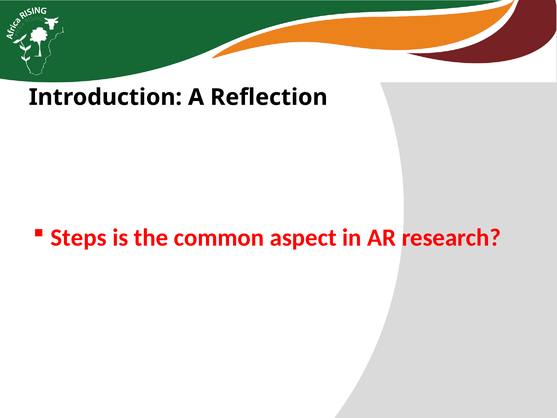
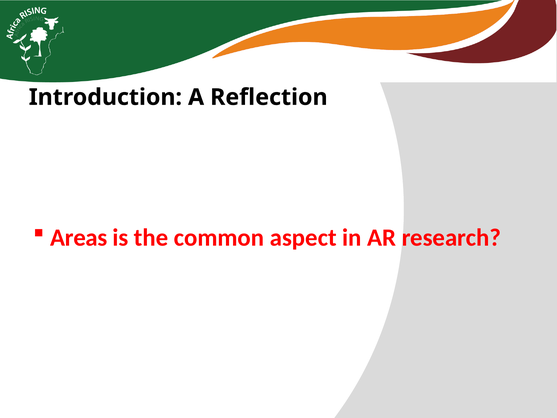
Steps: Steps -> Areas (79, 237)
